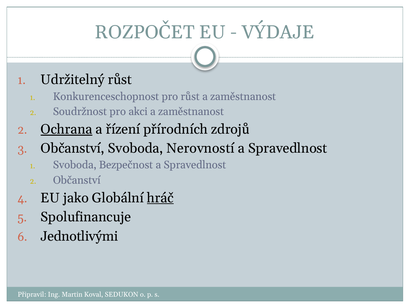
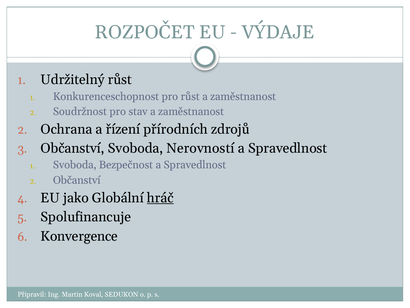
akci: akci -> stav (138, 111)
Ochrana underline: present -> none (66, 129)
Jednotlivými: Jednotlivými -> Konvergence (79, 236)
